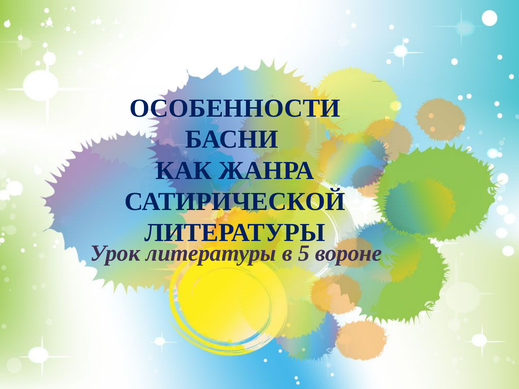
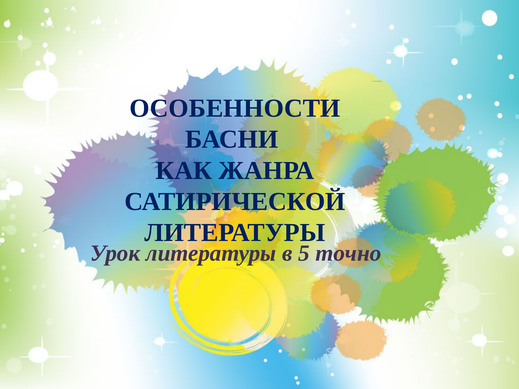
вороне: вороне -> точно (348, 254)
